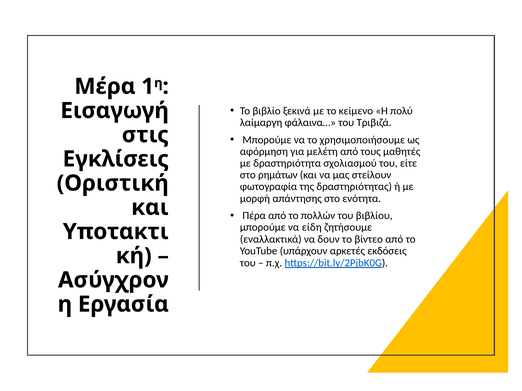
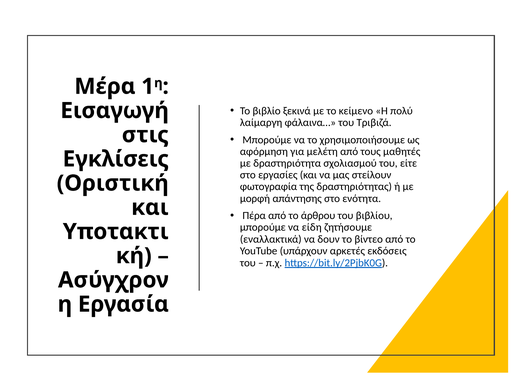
ρημάτων: ρημάτων -> εργασίες (278, 175)
πολλών: πολλών -> άρθρου (318, 216)
